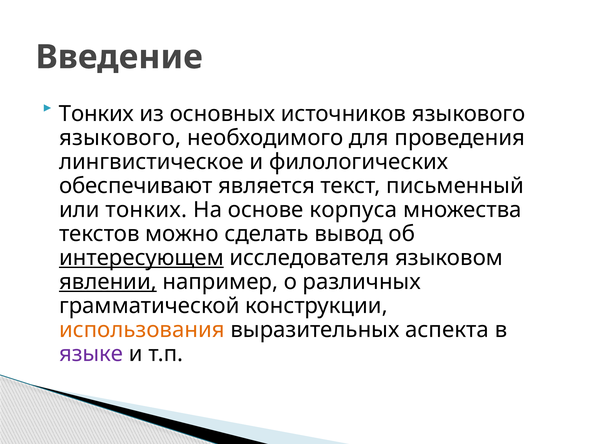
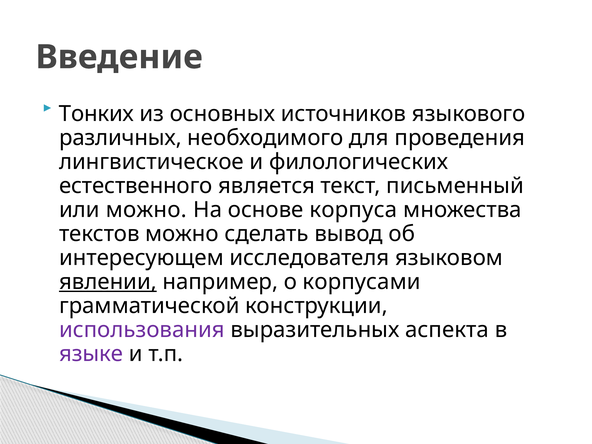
языкового: языкового -> различных (120, 138)
обеспечивают: обеспечивают -> естественного (136, 186)
или тонких: тонких -> можно (146, 210)
интересующем underline: present -> none (141, 258)
различных: различных -> корпусами (362, 282)
использования colour: orange -> purple (142, 330)
